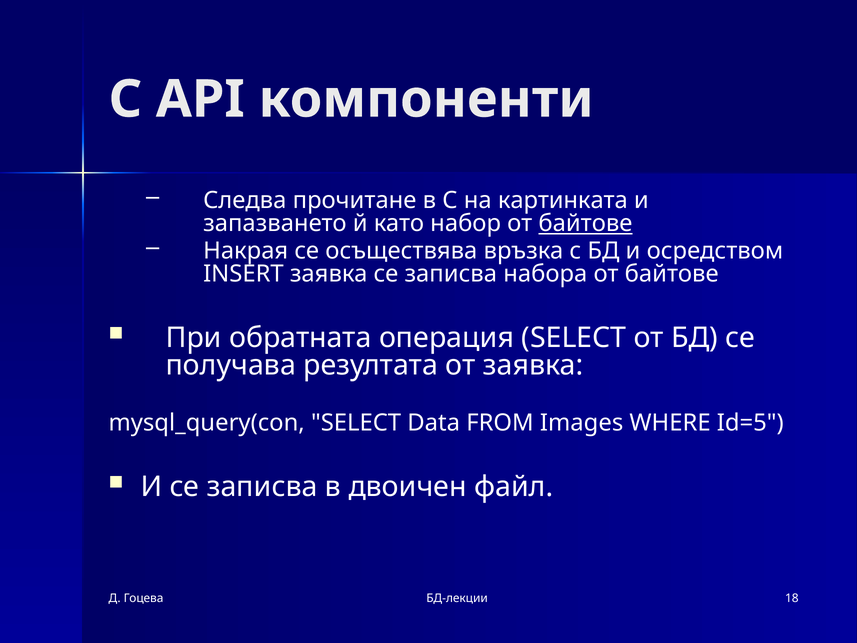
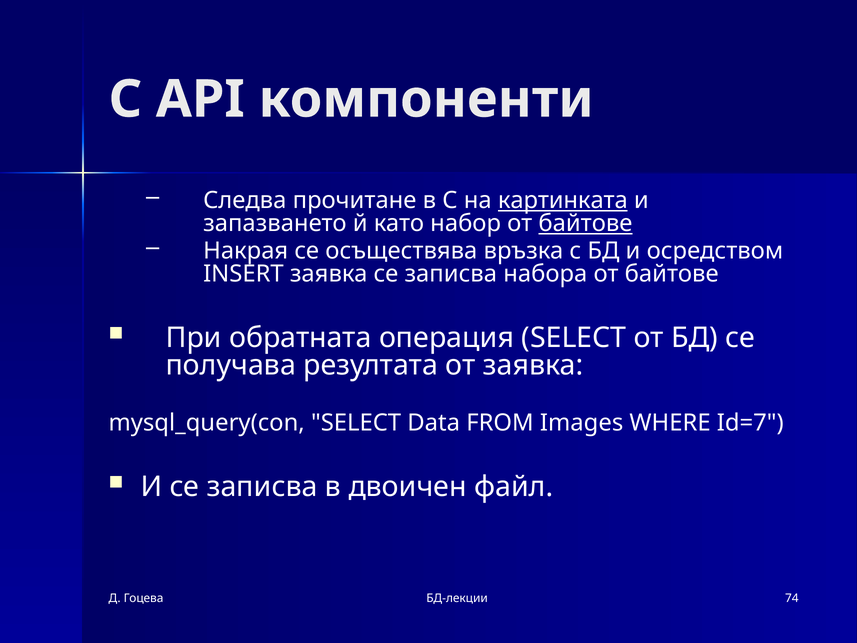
картинката underline: none -> present (563, 200)
Id=5: Id=5 -> Id=7 (750, 423)
18: 18 -> 74 (792, 598)
